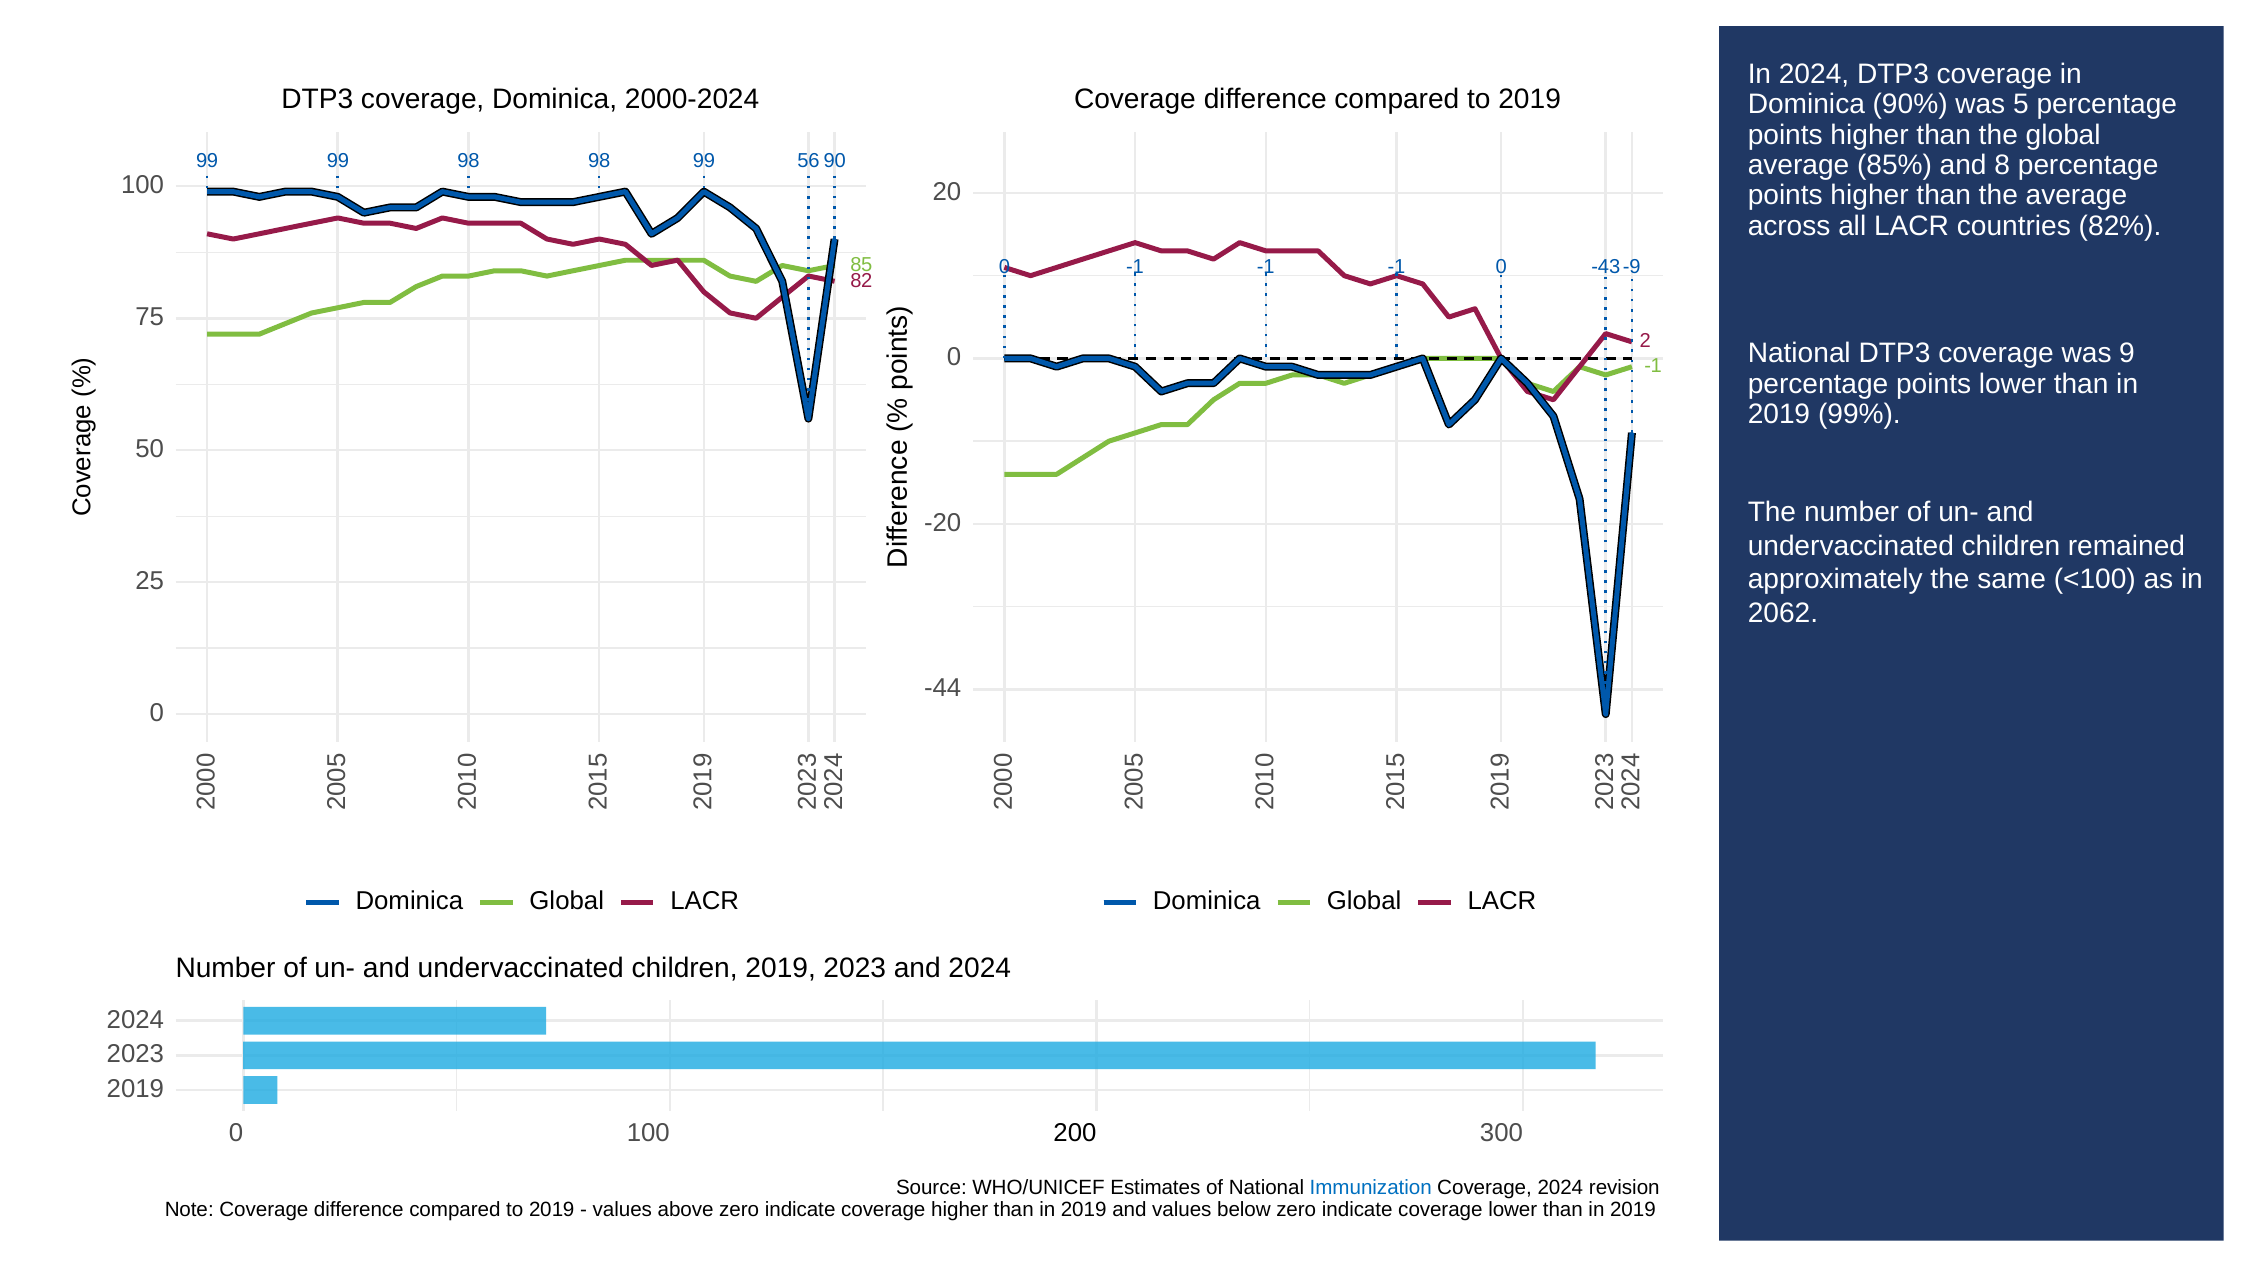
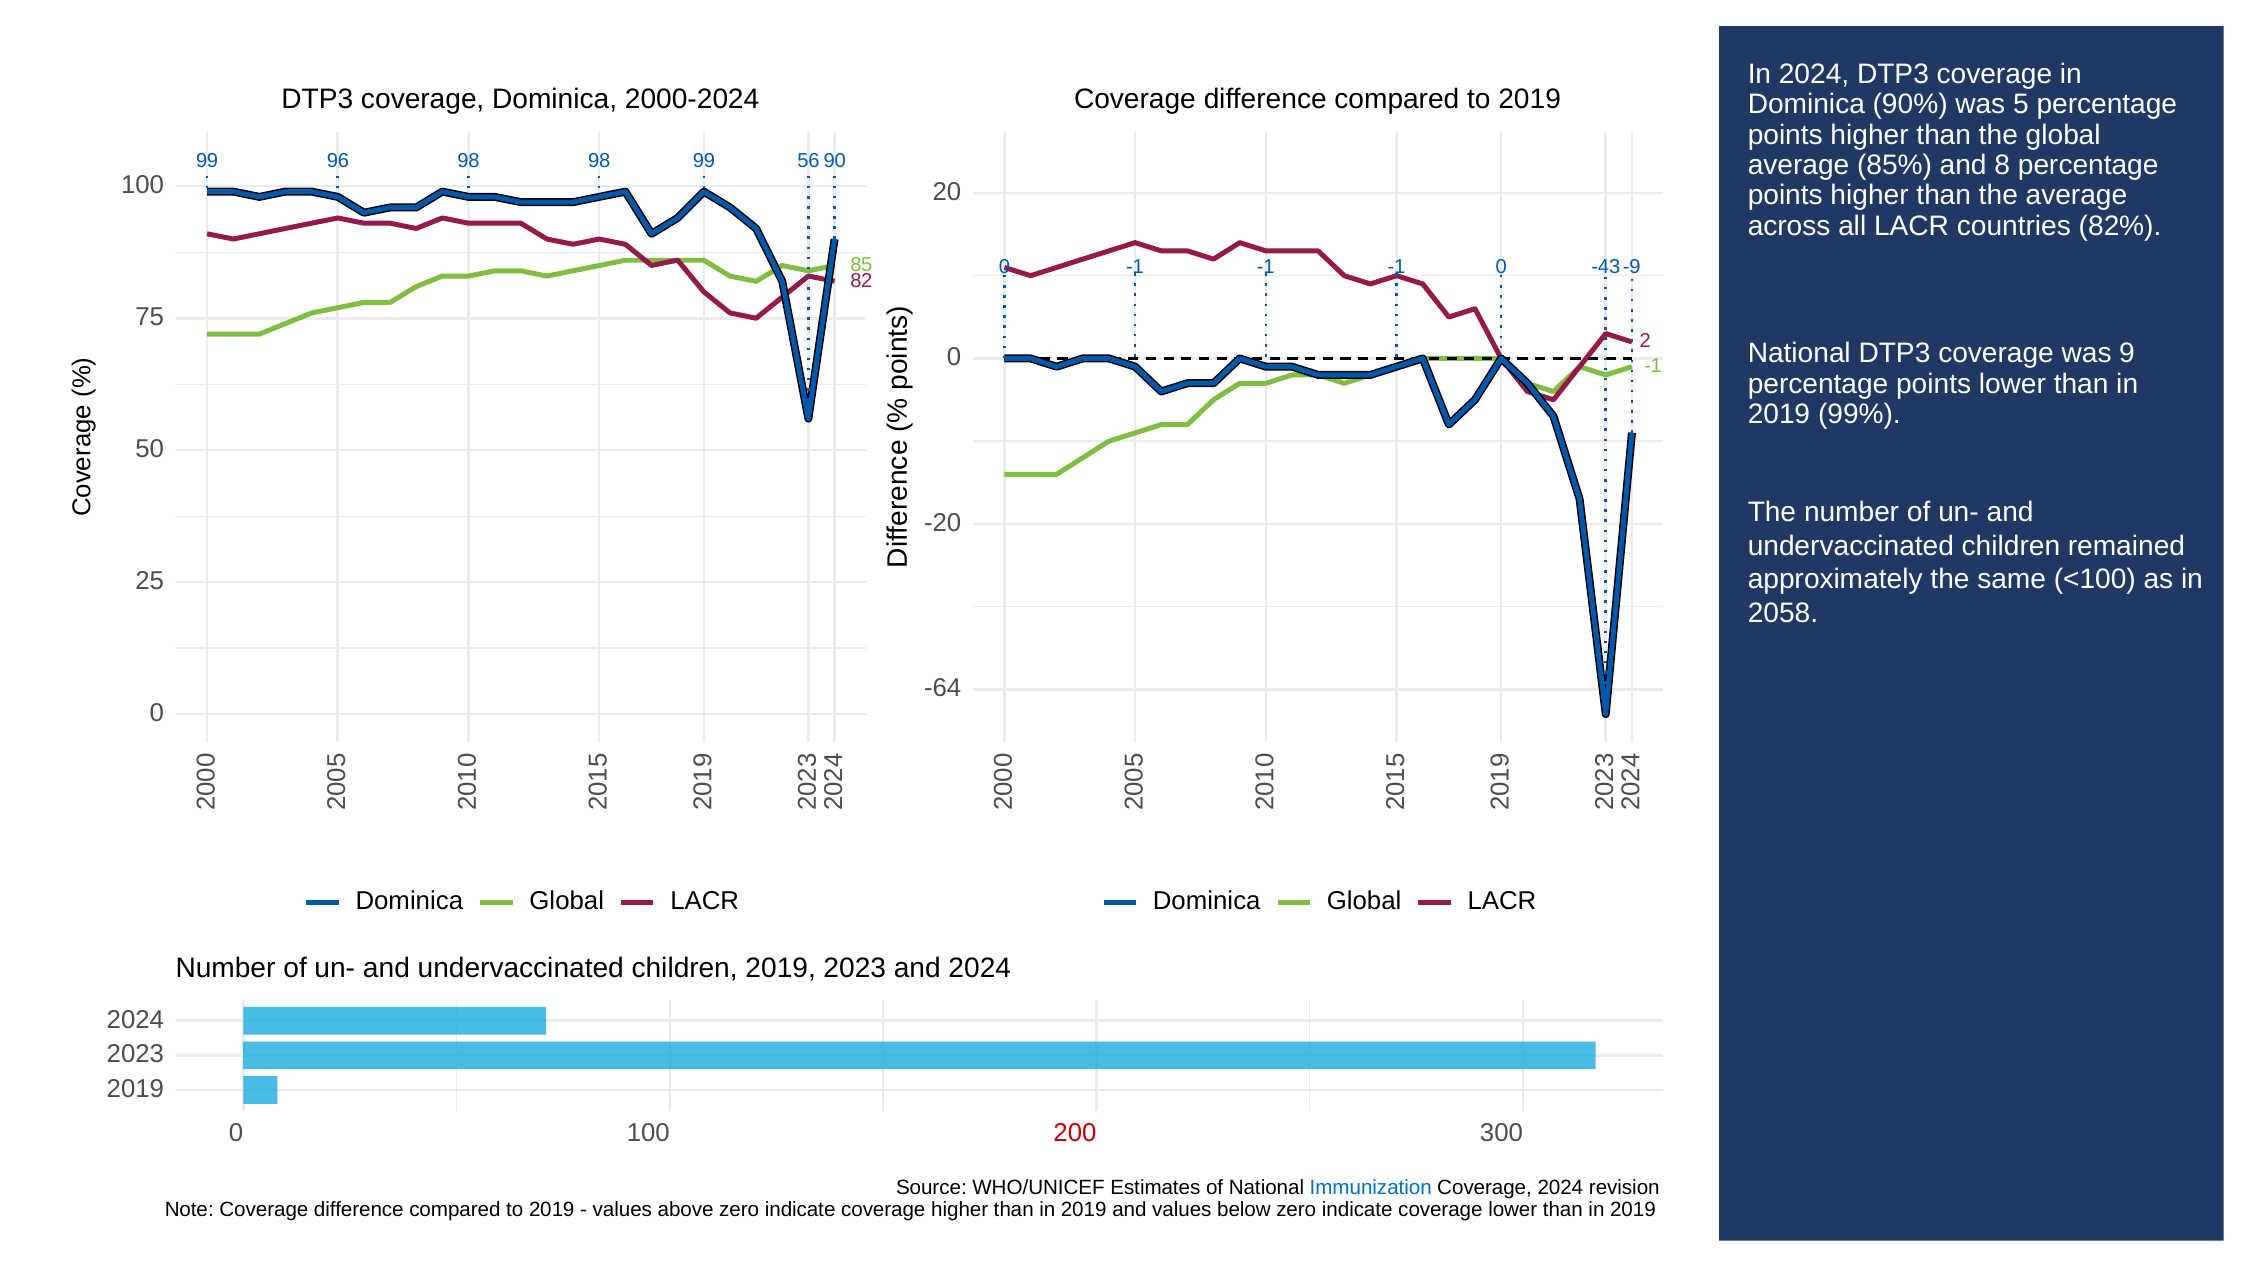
99 99: 99 -> 96 (338, 161)
2062: 2062 -> 2058 (1783, 613)
-44: -44 -> -64 (943, 688)
200 colour: black -> red (1075, 1133)
